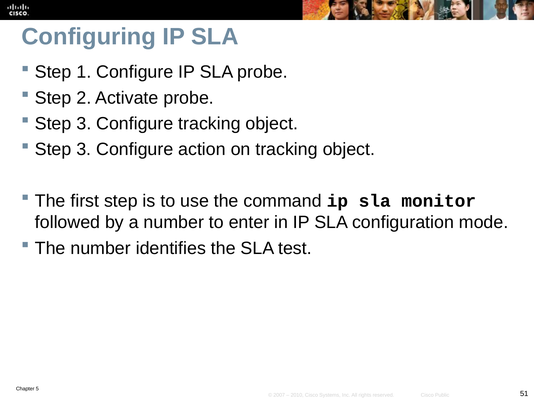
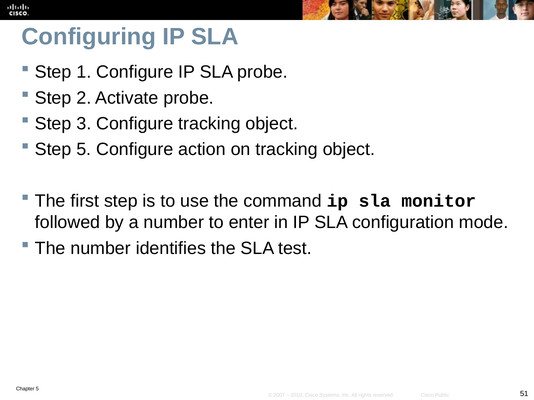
3: 3 -> 5 (84, 150)
